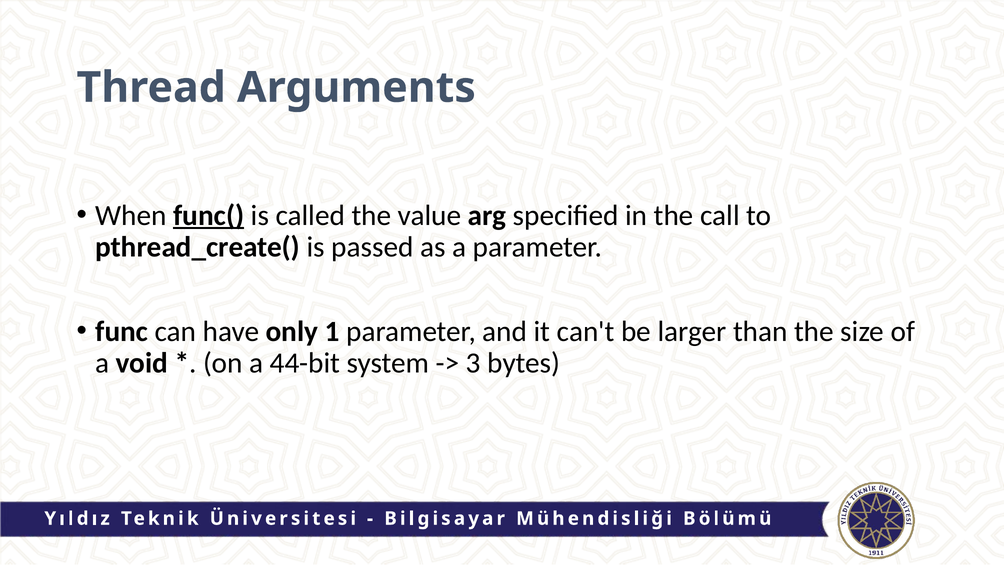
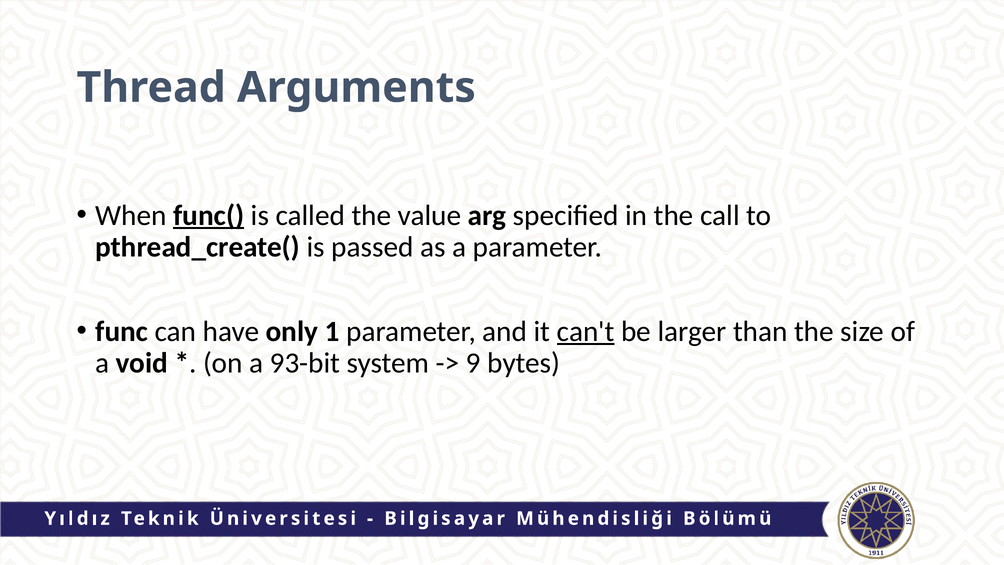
can't underline: none -> present (586, 331)
44-bit: 44-bit -> 93-bit (305, 363)
3: 3 -> 9 (473, 363)
